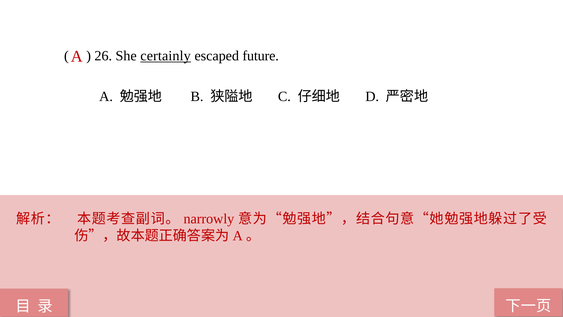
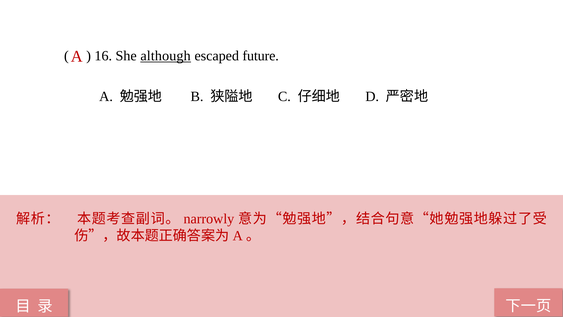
26: 26 -> 16 (103, 56)
certainly: certainly -> although (166, 56)
